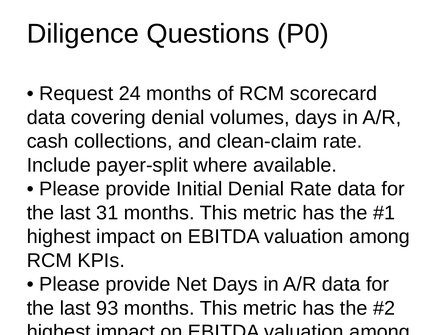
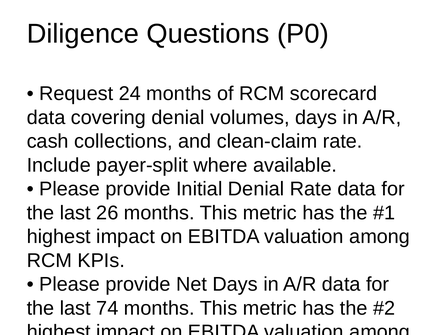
31: 31 -> 26 (107, 213)
93: 93 -> 74 (107, 308)
